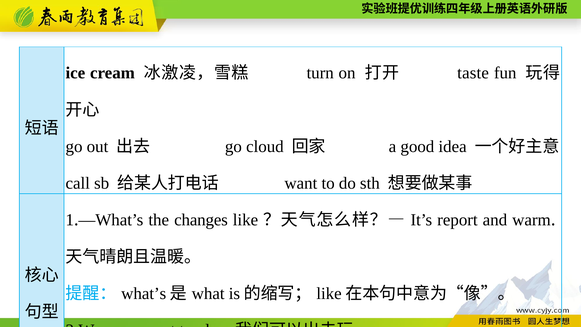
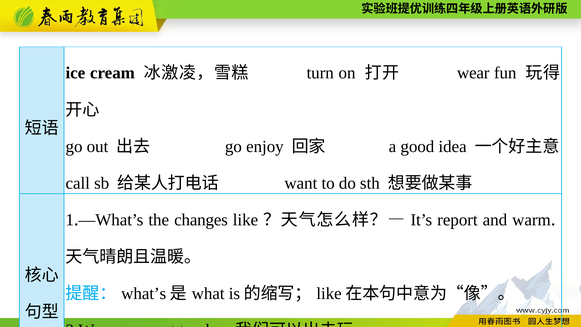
taste: taste -> wear (473, 73)
cloud: cloud -> enjoy (265, 146)
